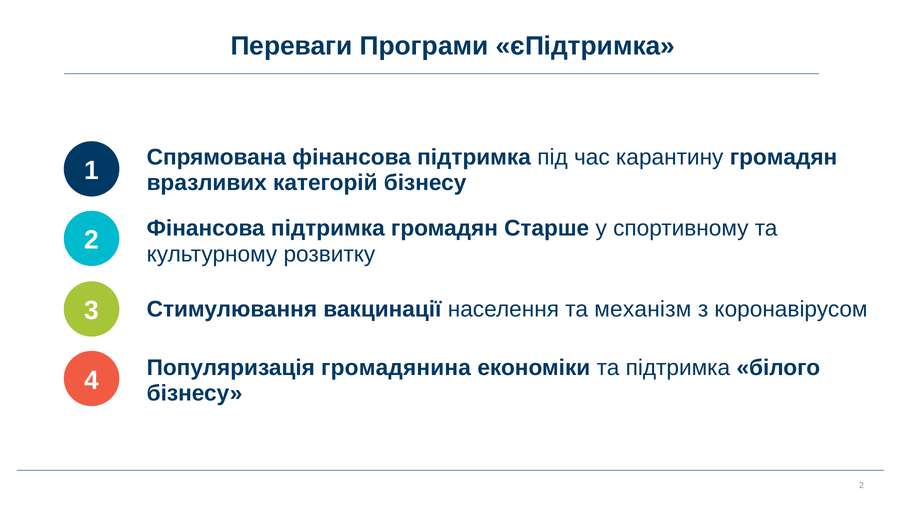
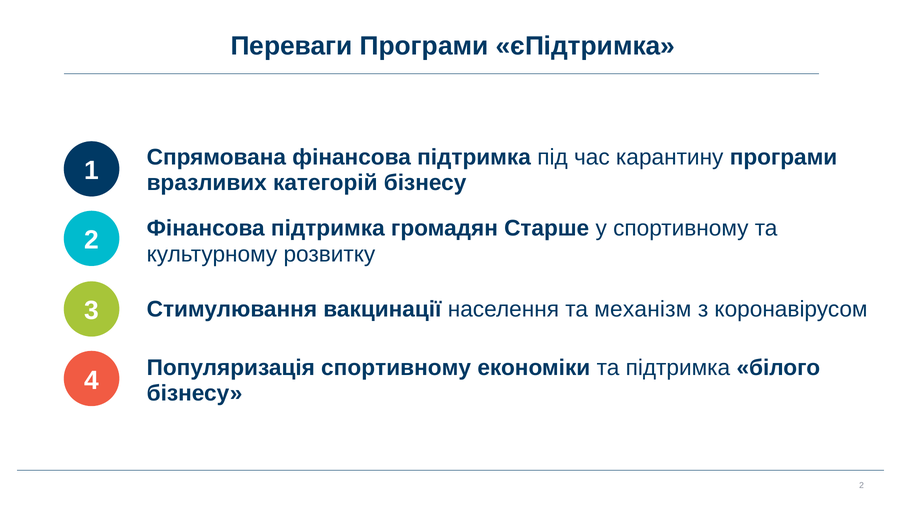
карантину громадян: громадян -> програми (784, 157)
Популяризація громадянина: громадянина -> спортивному (396, 368)
